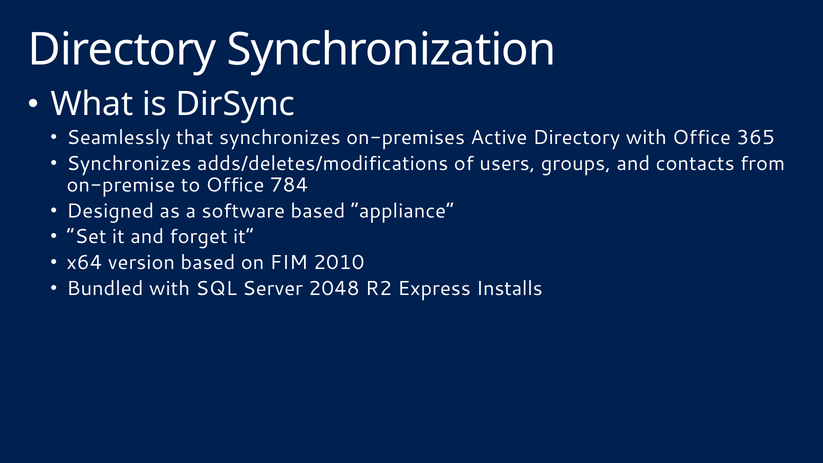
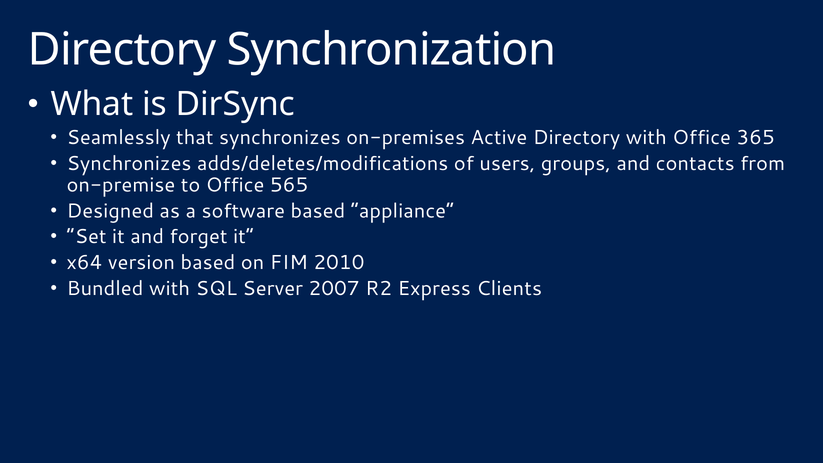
784: 784 -> 565 (289, 185)
2048: 2048 -> 2007 (334, 288)
Installs: Installs -> Clients (509, 288)
